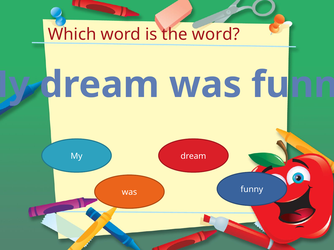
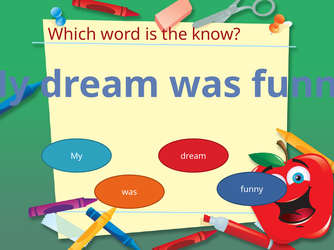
the word: word -> know (216, 35)
